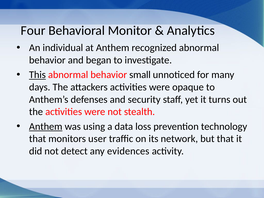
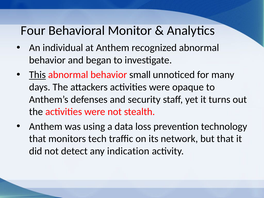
Anthem underline: present -> none (46, 126)
user: user -> tech (97, 139)
evidences: evidences -> indication (128, 151)
